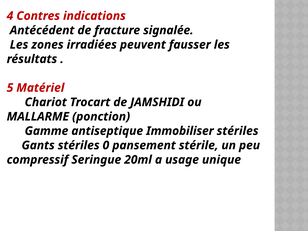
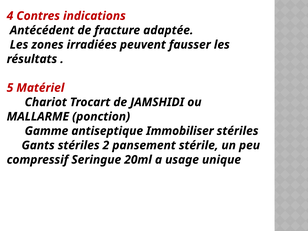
signalée: signalée -> adaptée (168, 30)
0: 0 -> 2 (106, 145)
